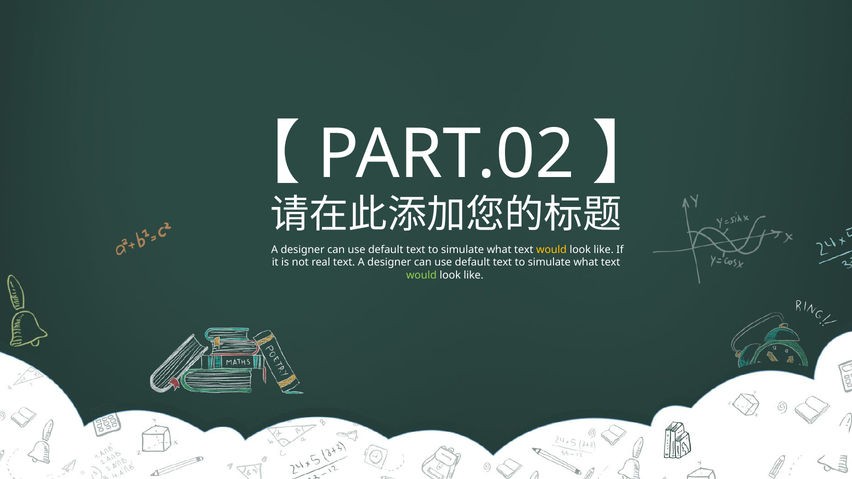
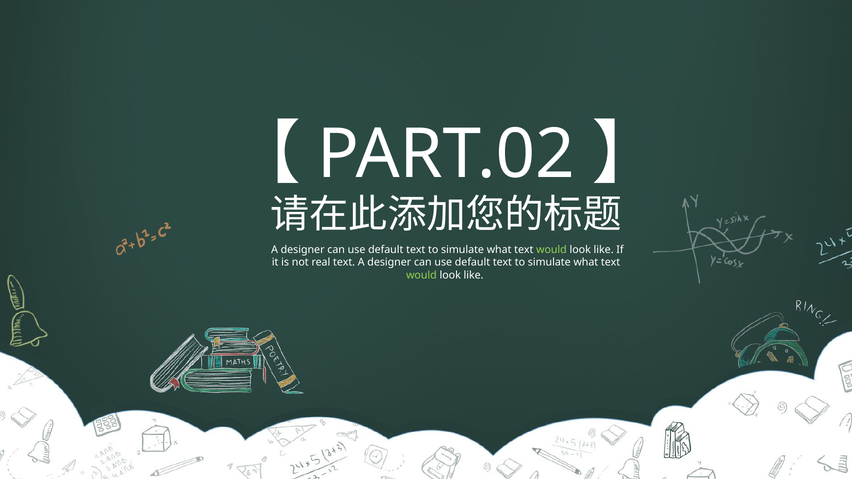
would colour: yellow -> light green (551, 250)
